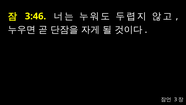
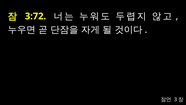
3:46: 3:46 -> 3:72 (35, 16)
